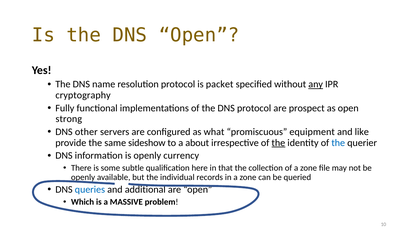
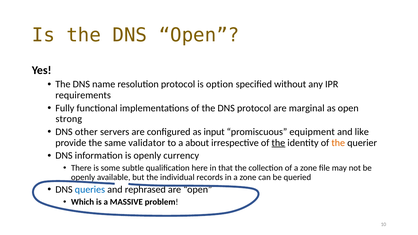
packet: packet -> option (220, 84)
any underline: present -> none (316, 84)
cryptography: cryptography -> requirements (83, 95)
prospect: prospect -> marginal (307, 108)
what: what -> input (214, 132)
sideshow: sideshow -> validator (147, 143)
the colour: blue -> orange (338, 143)
additional: additional -> rephrased (145, 190)
